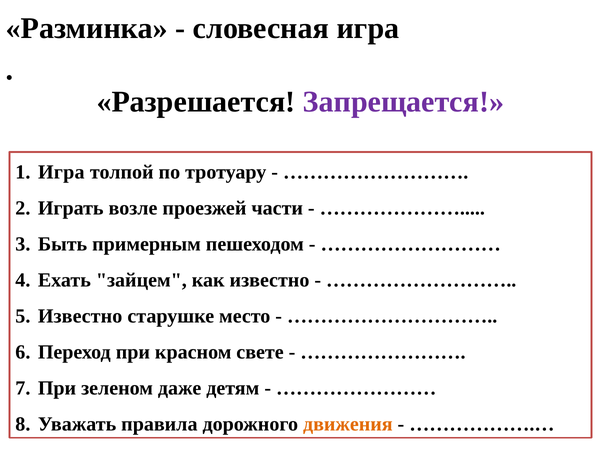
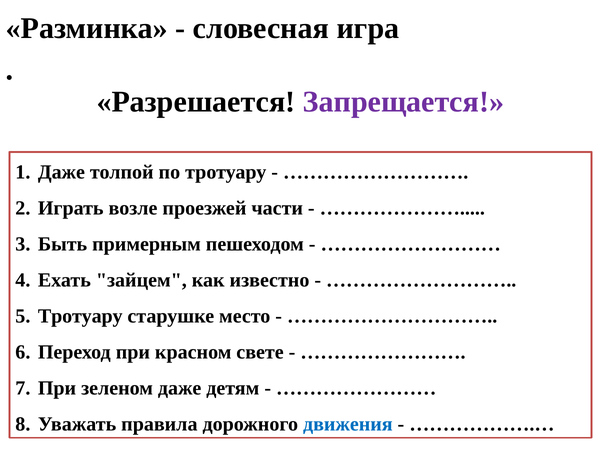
Игра: Игра -> Даже (61, 172)
Известно: Известно -> Тротуару (80, 316)
движения colour: orange -> blue (348, 424)
